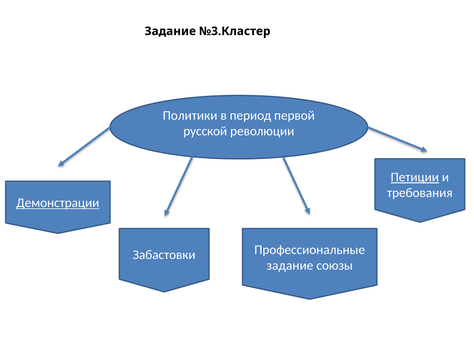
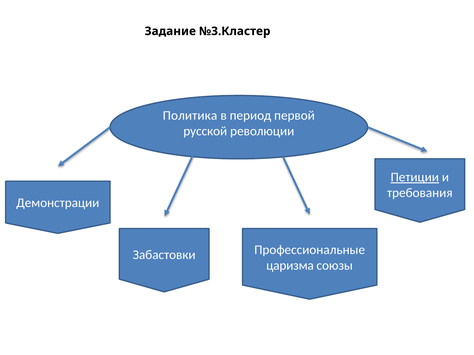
Политики: Политики -> Политика (190, 116)
Демонстрации underline: present -> none (58, 203)
задание: задание -> царизма (290, 266)
